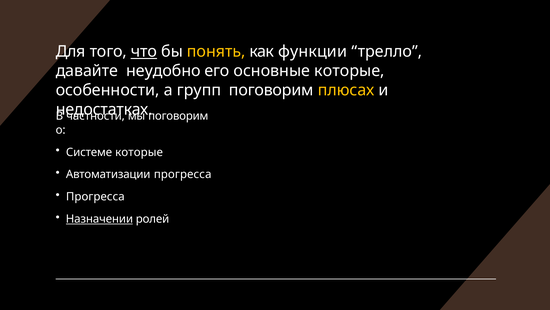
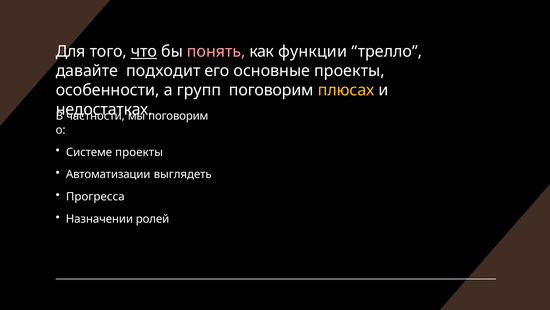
понять colour: yellow -> pink (216, 51)
неудобно: неудобно -> подходит (163, 71)
основные которые: которые -> проекты (349, 71)
Системе которые: которые -> проекты (139, 152)
Автоматизации прогресса: прогресса -> выглядеть (183, 174)
Назначении underline: present -> none (99, 219)
